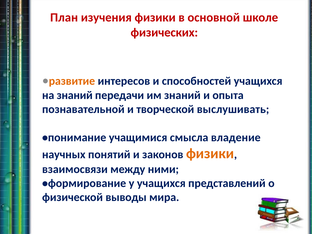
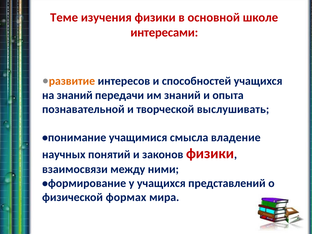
План: План -> Теме (64, 17)
физических: физических -> интересами (164, 32)
физики colour: orange -> red (210, 154)
выводы: выводы -> формах (126, 197)
